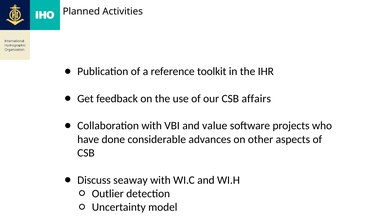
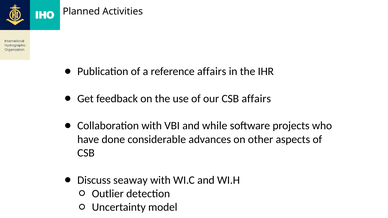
reference toolkit: toolkit -> affairs (212, 72)
value: value -> while (215, 126)
